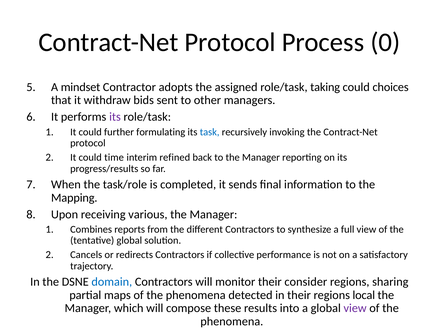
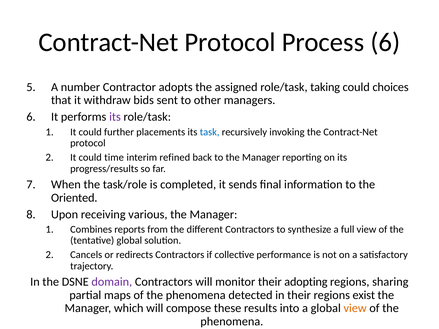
Process 0: 0 -> 6 (385, 42)
mindset: mindset -> number (80, 87)
formulating: formulating -> placements (161, 132)
Mapping: Mapping -> Oriented (74, 198)
domain colour: blue -> purple (112, 282)
consider: consider -> adopting (306, 282)
local: local -> exist (364, 295)
view colour: purple -> orange (355, 308)
